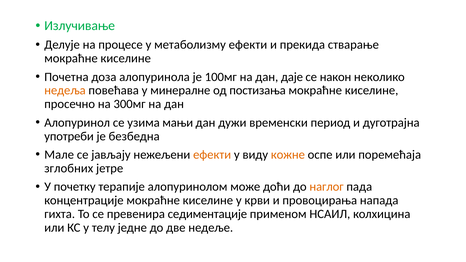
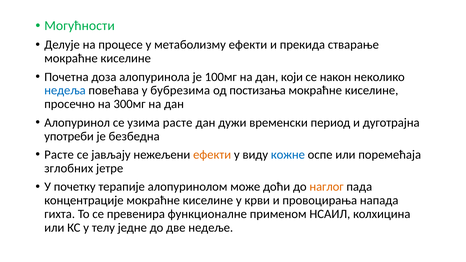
Излучивање: Излучивање -> Могућности (80, 26)
даје: даје -> који (292, 77)
недеља colour: orange -> blue (65, 91)
минералне: минералне -> бубрезима (180, 91)
узима мањи: мањи -> расте (178, 123)
Мале: Мале -> Расте (59, 155)
кожне colour: orange -> blue (288, 155)
седиментације: седиментације -> функционалне (207, 214)
